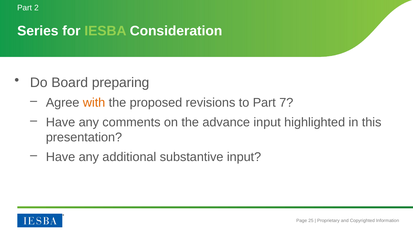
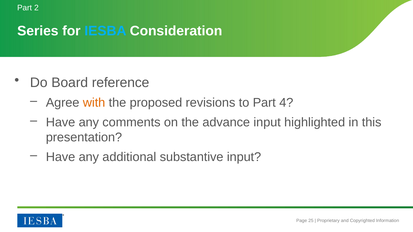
IESBA colour: light green -> light blue (105, 31)
preparing: preparing -> reference (121, 83)
7: 7 -> 4 (286, 103)
